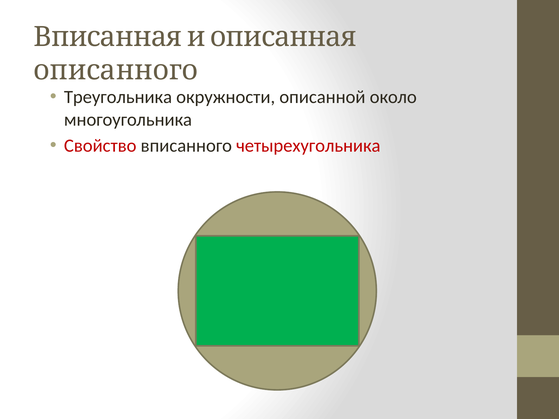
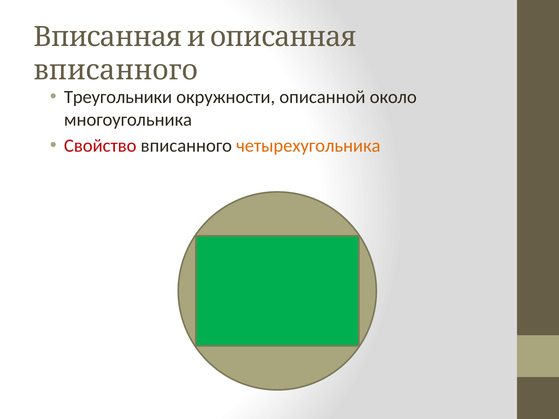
описанного: описанного -> вписанного (116, 70)
Треугольника: Треугольника -> Треугольники (118, 97)
четырехугольника colour: red -> orange (308, 146)
